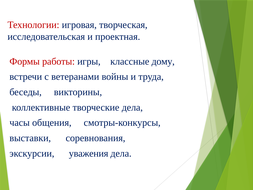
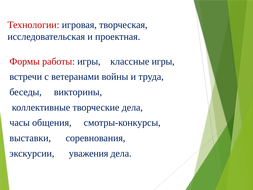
классные дому: дому -> игры (163, 61)
